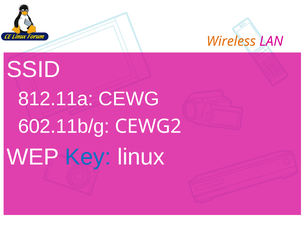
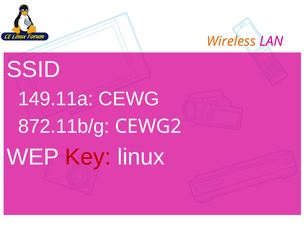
812.11a: 812.11a -> 149.11a (56, 98)
602.11b/g: 602.11b/g -> 872.11b/g (64, 126)
Key colour: blue -> red (88, 156)
